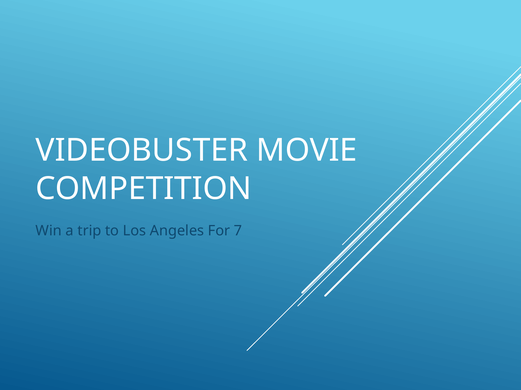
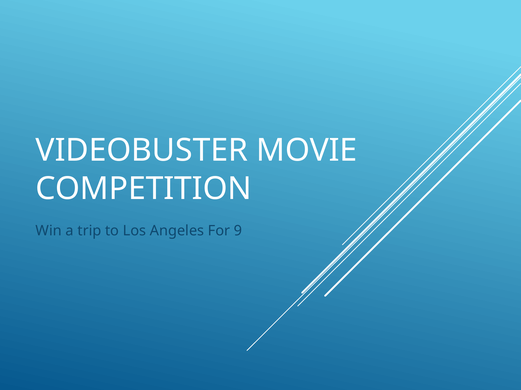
7: 7 -> 9 (238, 231)
